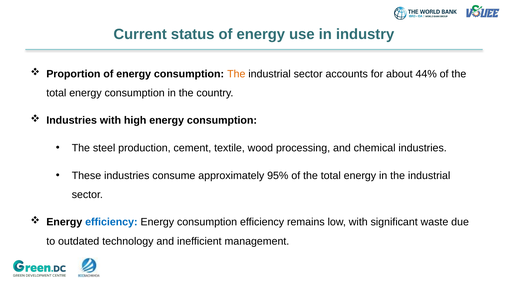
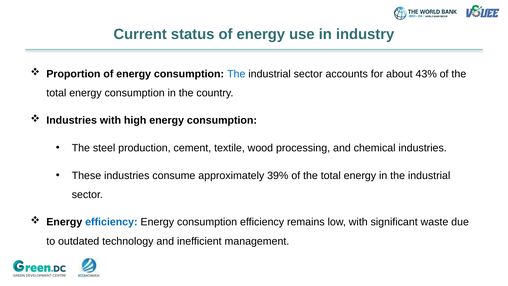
The colour: orange -> blue (236, 74)
44%: 44% -> 43% (426, 74)
95%: 95% -> 39% (278, 175)
